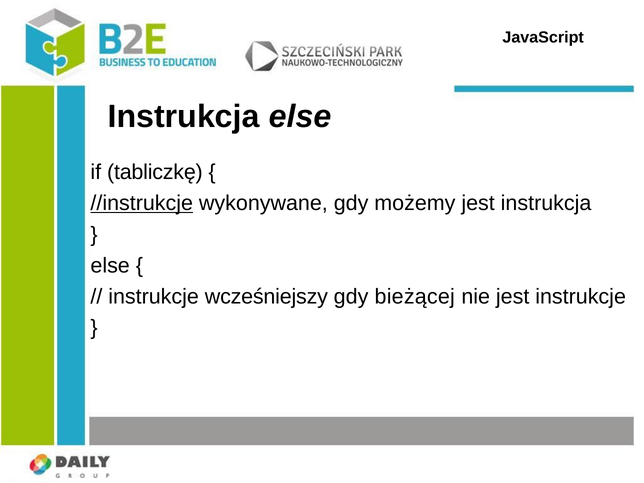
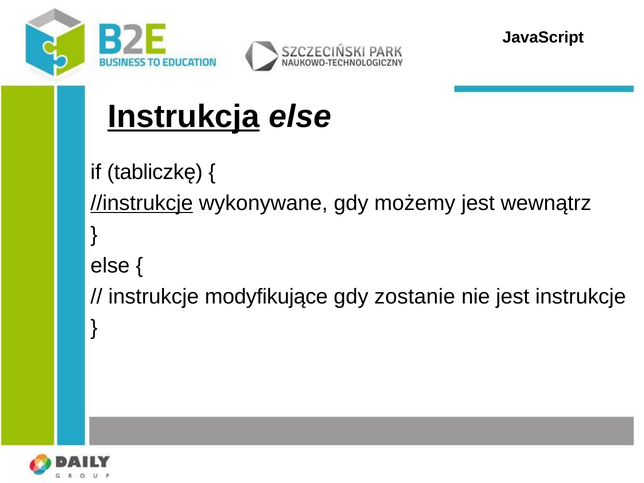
Instrukcja underline: none -> present (184, 117)
jest instrukcja: instrukcja -> wewnątrz (546, 203)
wcześniejszy: wcześniejszy -> modyfikujące (266, 297)
bieżącej: bieżącej -> zostanie (415, 297)
